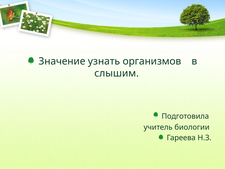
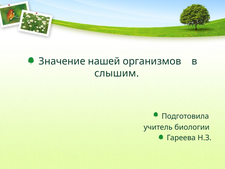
узнать: узнать -> нашей (104, 61)
